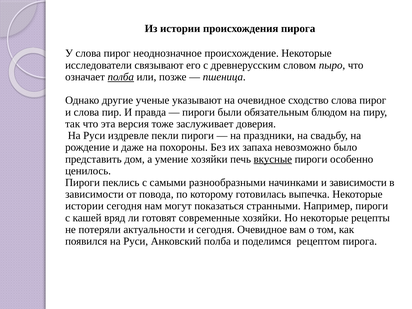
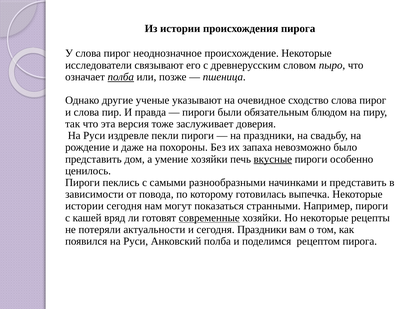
и зависимости: зависимости -> представить (358, 183)
современные underline: none -> present (209, 218)
сегодня Очевидное: Очевидное -> Праздники (262, 230)
